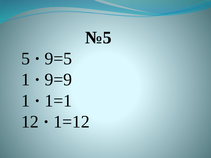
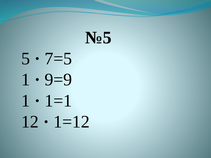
9=5: 9=5 -> 7=5 (58, 59)
